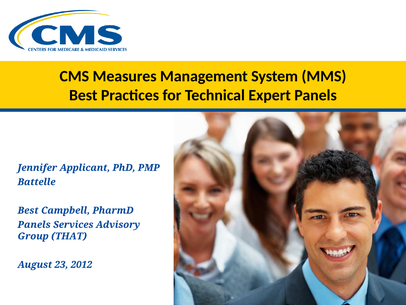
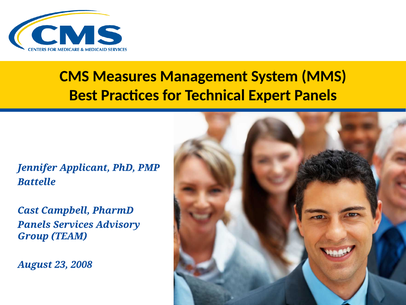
Best: Best -> Cast (28, 210)
THAT: THAT -> TEAM (69, 236)
2012: 2012 -> 2008 (81, 264)
